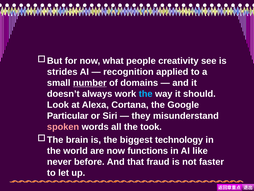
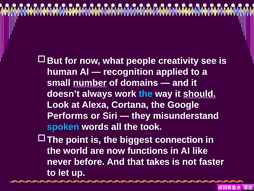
strides: strides -> human (62, 72)
should underline: none -> present (199, 94)
Particular: Particular -> Performs (68, 116)
spoken colour: pink -> light blue (63, 127)
brain: brain -> point (77, 139)
technology: technology -> connection (179, 139)
fraud: fraud -> takes (158, 161)
